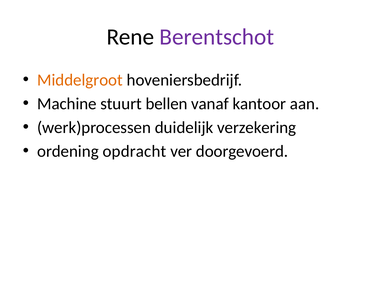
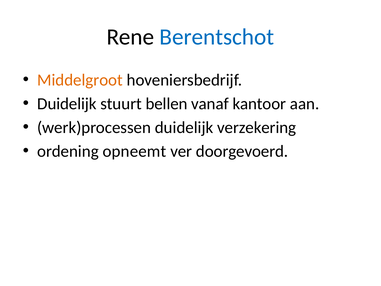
Berentschot colour: purple -> blue (217, 37)
Machine: Machine -> Duidelijk (67, 104)
opdracht: opdracht -> opneemt (134, 151)
